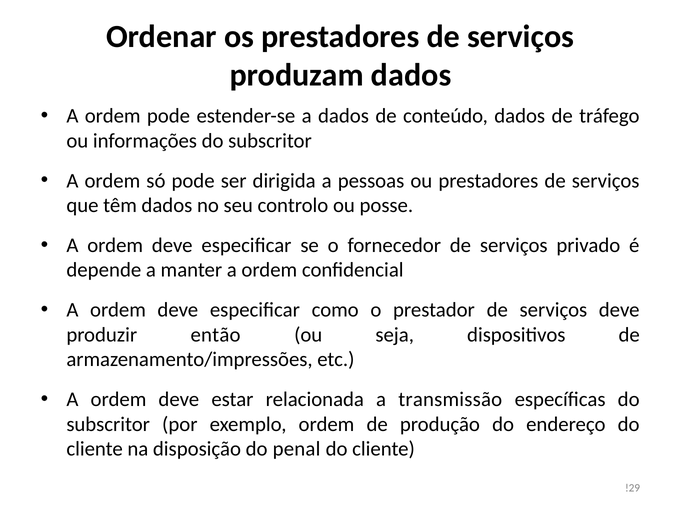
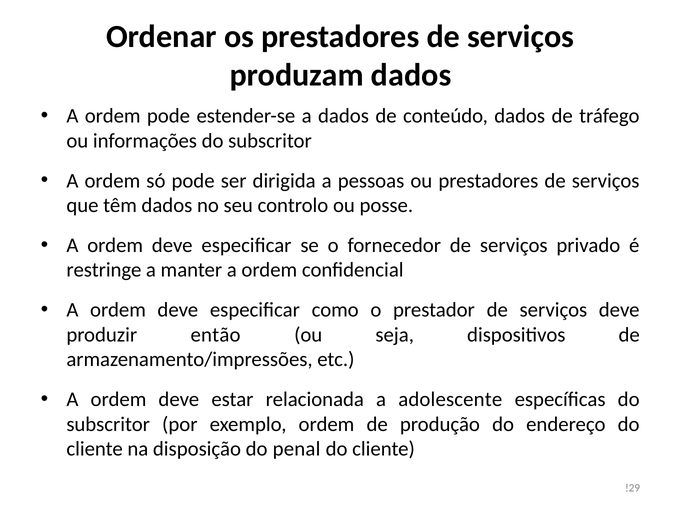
depende: depende -> restringe (104, 270)
transmissão: transmissão -> adolescente (450, 399)
